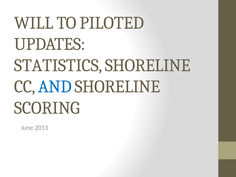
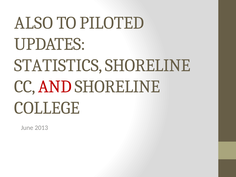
WILL: WILL -> ALSO (34, 23)
AND colour: blue -> red (55, 87)
SCORING: SCORING -> COLLEGE (47, 108)
